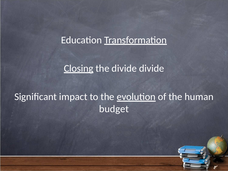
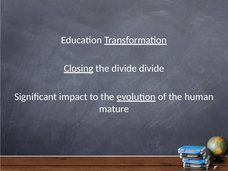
budget: budget -> mature (114, 109)
